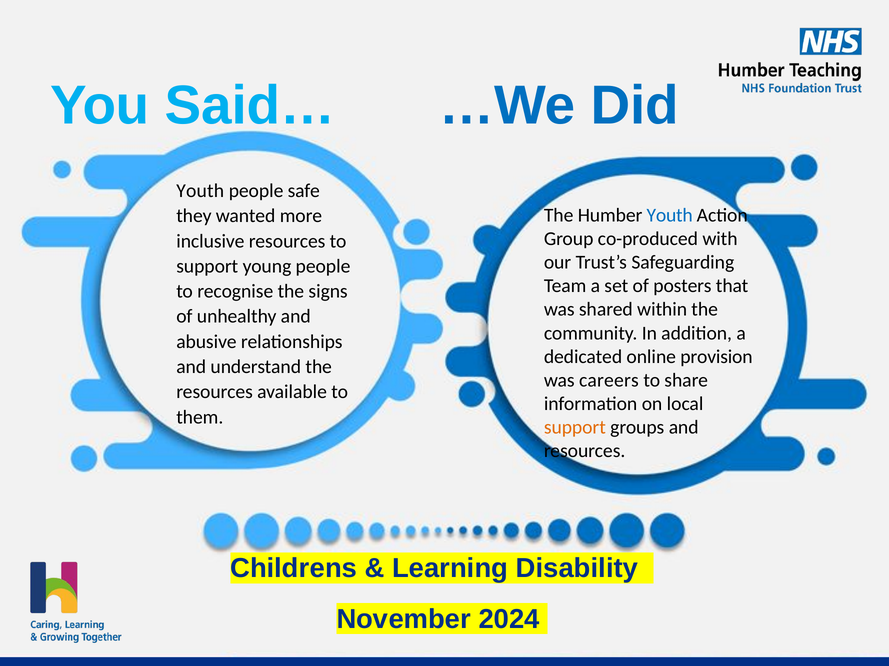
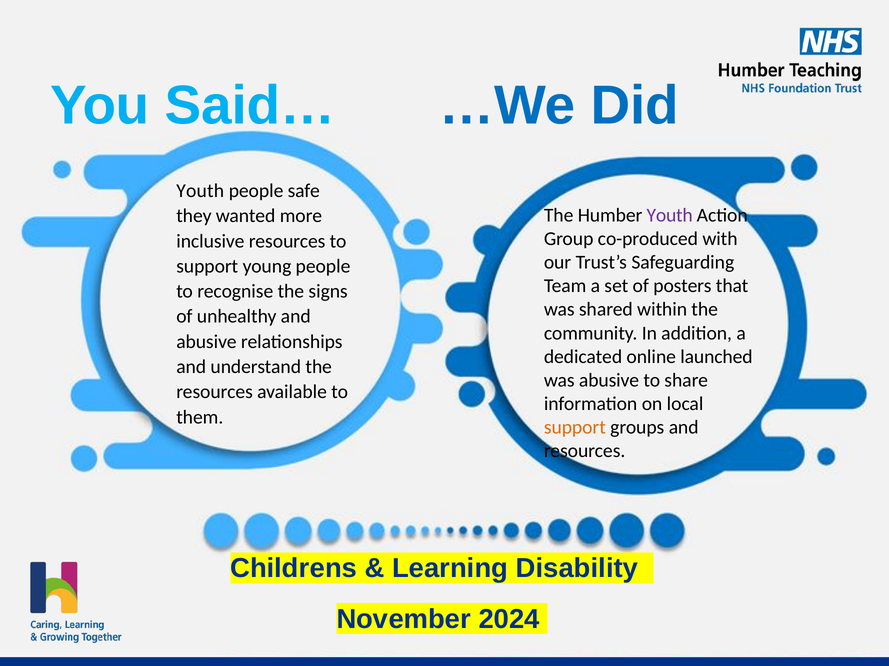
Youth colour: blue -> purple (670, 216)
provision: provision -> launched (716, 357)
was careers: careers -> abusive (609, 381)
